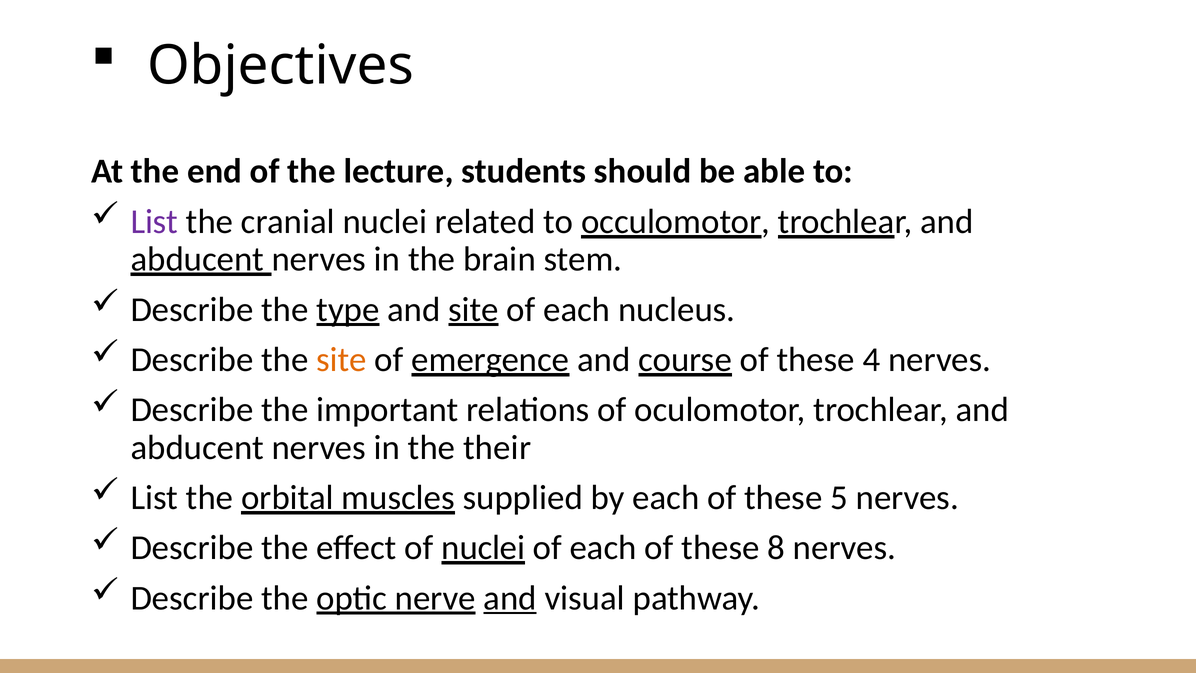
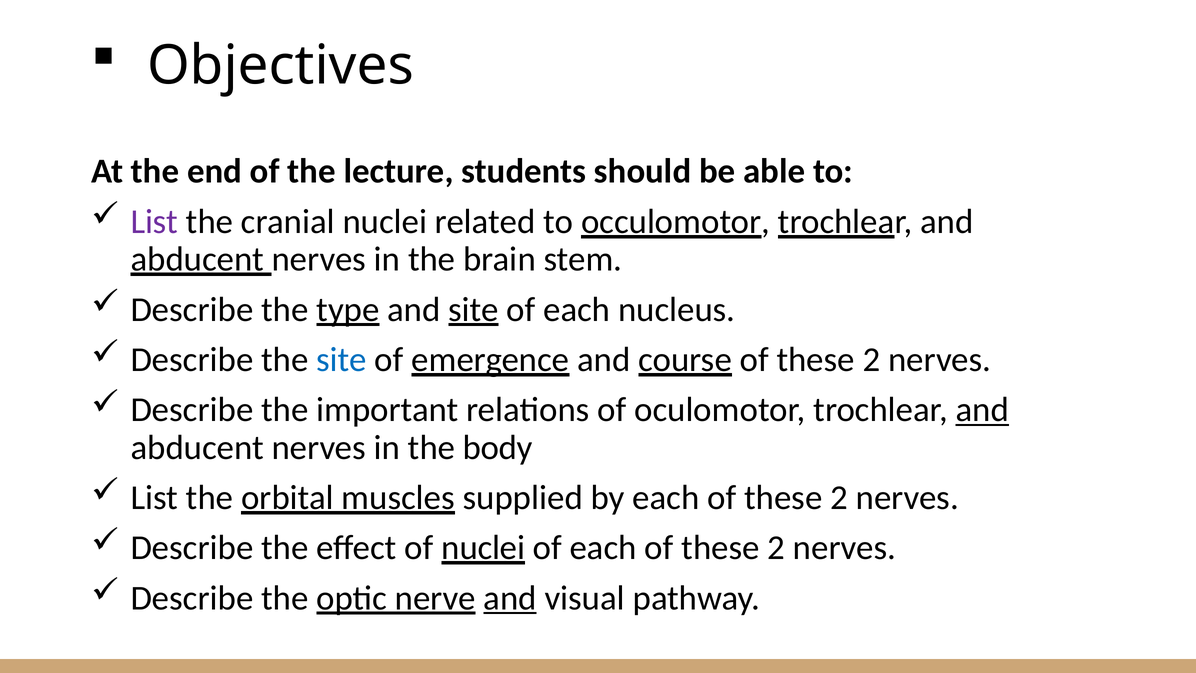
site colour: orange -> blue (341, 360)
course of these 4: 4 -> 2 (871, 360)
and underline: none -> present (982, 410)
their: their -> body (497, 447)
5: 5 -> 2 (839, 498)
8: 8 -> 2 (776, 548)
